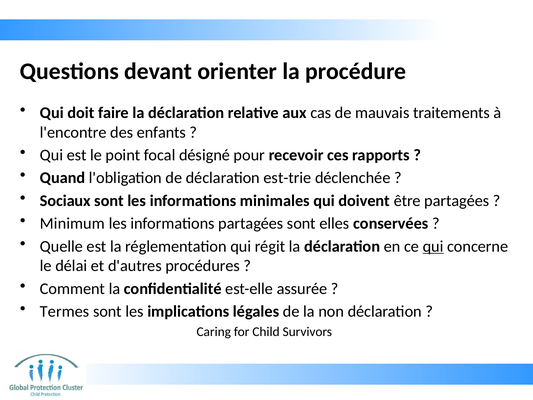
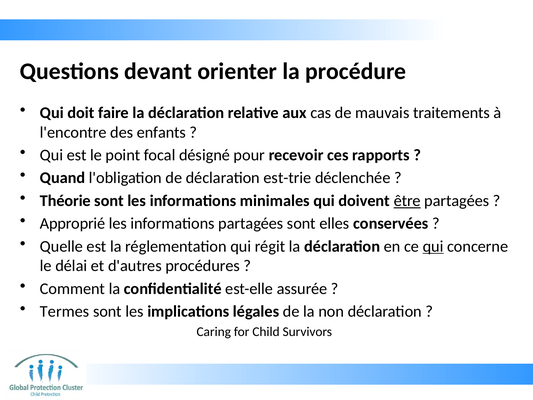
Sociaux: Sociaux -> Théorie (65, 201)
être underline: none -> present (407, 201)
Minimum: Minimum -> Approprié (73, 223)
